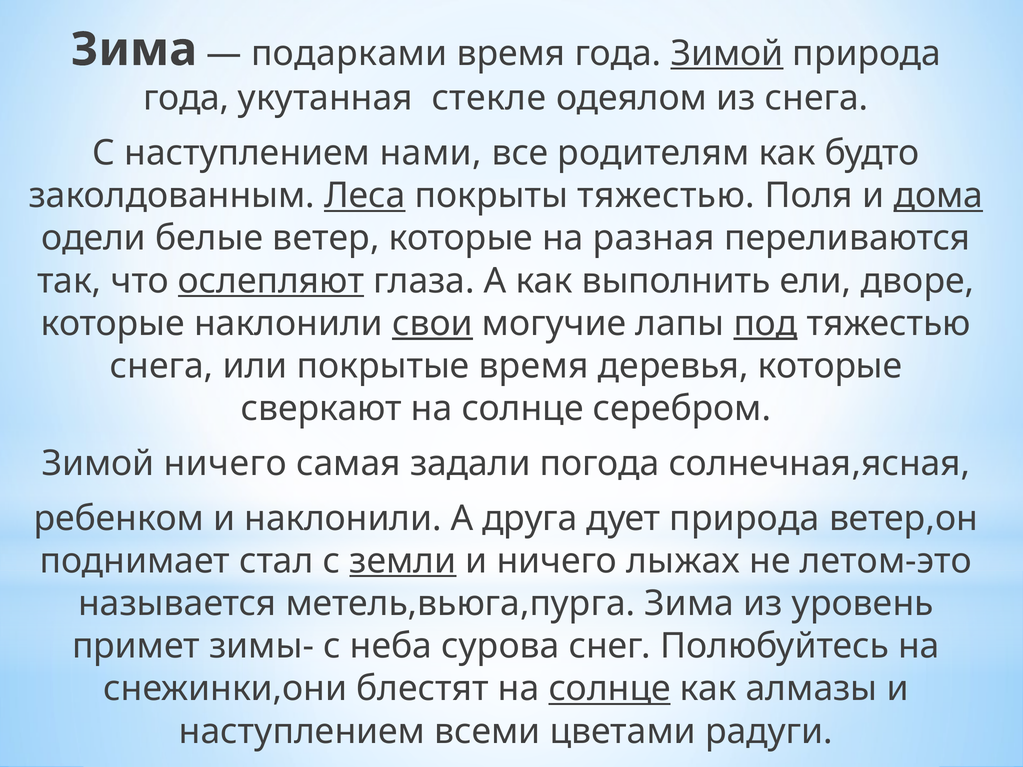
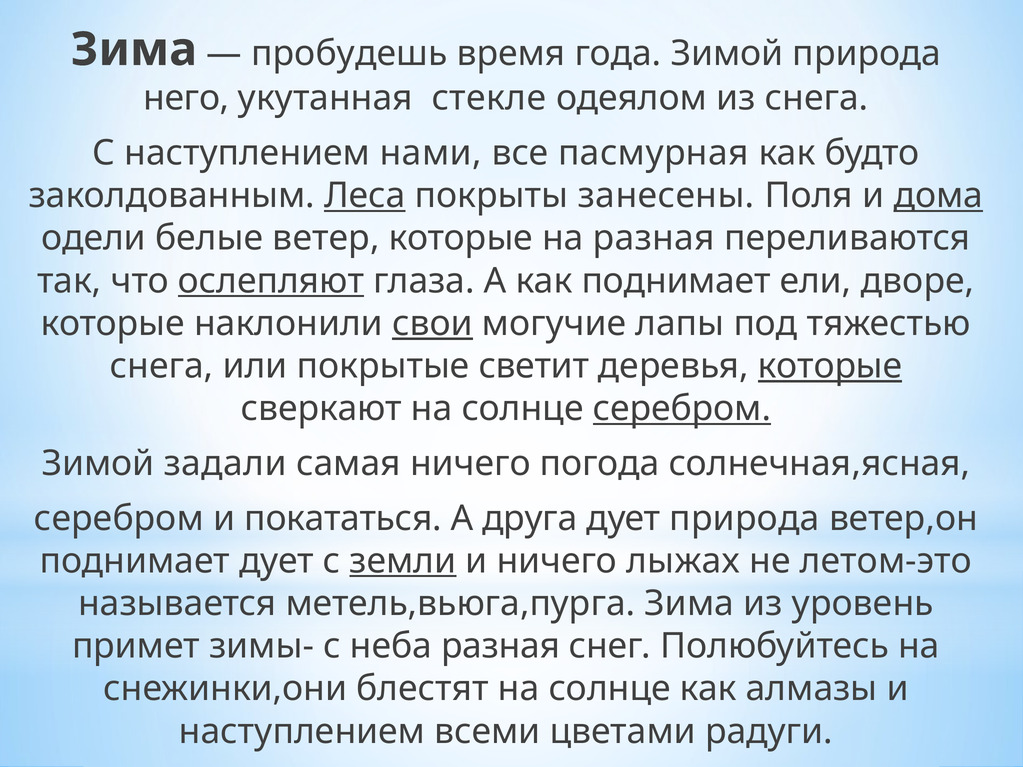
подарками: подарками -> пробудешь (349, 53)
Зимой underline: present -> none (727, 53)
года: года -> него (186, 98)
родителям: родителям -> пасмурная (653, 153)
покрыты тяжестью: тяжестью -> занесены (666, 196)
как выполнить: выполнить -> поднимает (676, 281)
под underline: present -> none (766, 324)
покрытые время: время -> светит (534, 366)
которые underline: none -> present (830, 366)
серебром underline: none -> present (682, 409)
Зимой ничего: ничего -> задали (225, 464)
самая задали: задали -> ничего (470, 464)
ребенком: ребенком -> серебром (119, 518)
и наклонили: наклонили -> покататься (343, 518)
поднимает стал: стал -> дует (276, 561)
неба сурова: сурова -> разная (501, 646)
солнце underline: present -> none (610, 689)
